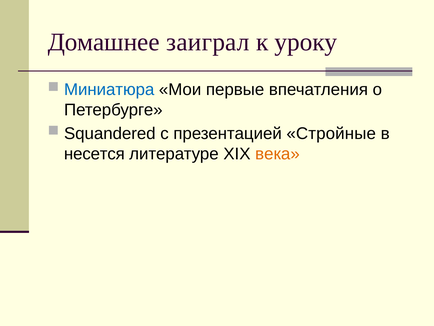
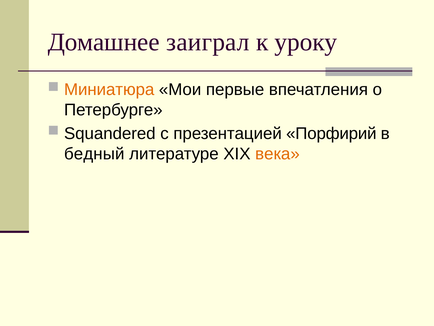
Миниатюра colour: blue -> orange (109, 89)
Стройные: Стройные -> Порфирий (331, 133)
несется: несется -> бедный (94, 154)
